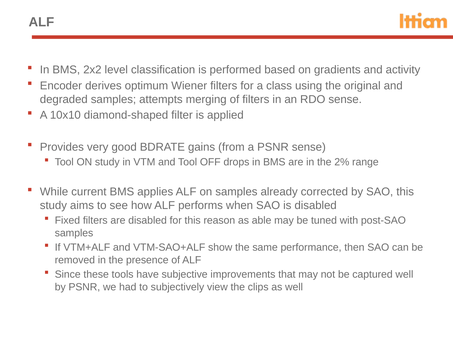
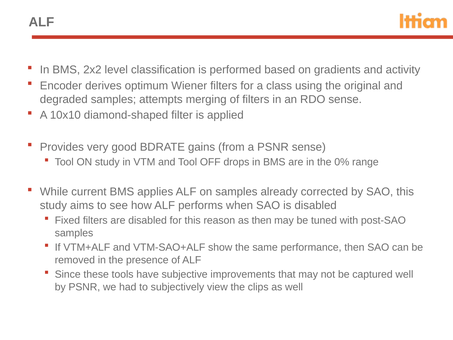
2%: 2% -> 0% (342, 162)
as able: able -> then (262, 220)
